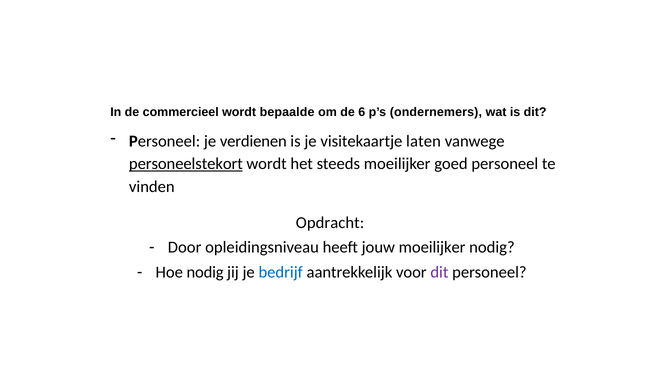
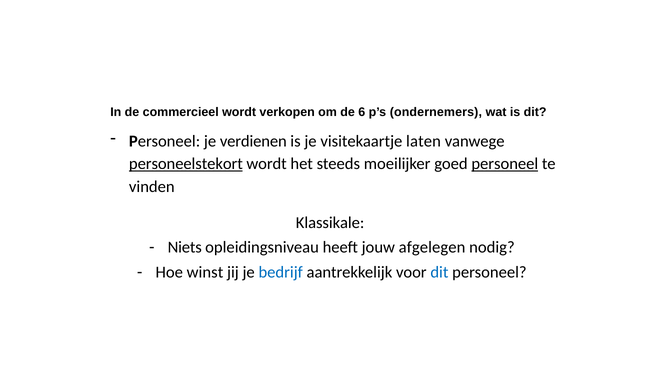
bepaalde: bepaalde -> verkopen (287, 112)
personeel underline: none -> present (505, 164)
Opdracht: Opdracht -> Klassikale (330, 222)
Door: Door -> Niets (185, 247)
jouw moeilijker: moeilijker -> afgelegen (432, 247)
Hoe nodig: nodig -> winst (205, 272)
dit colour: purple -> blue (439, 272)
